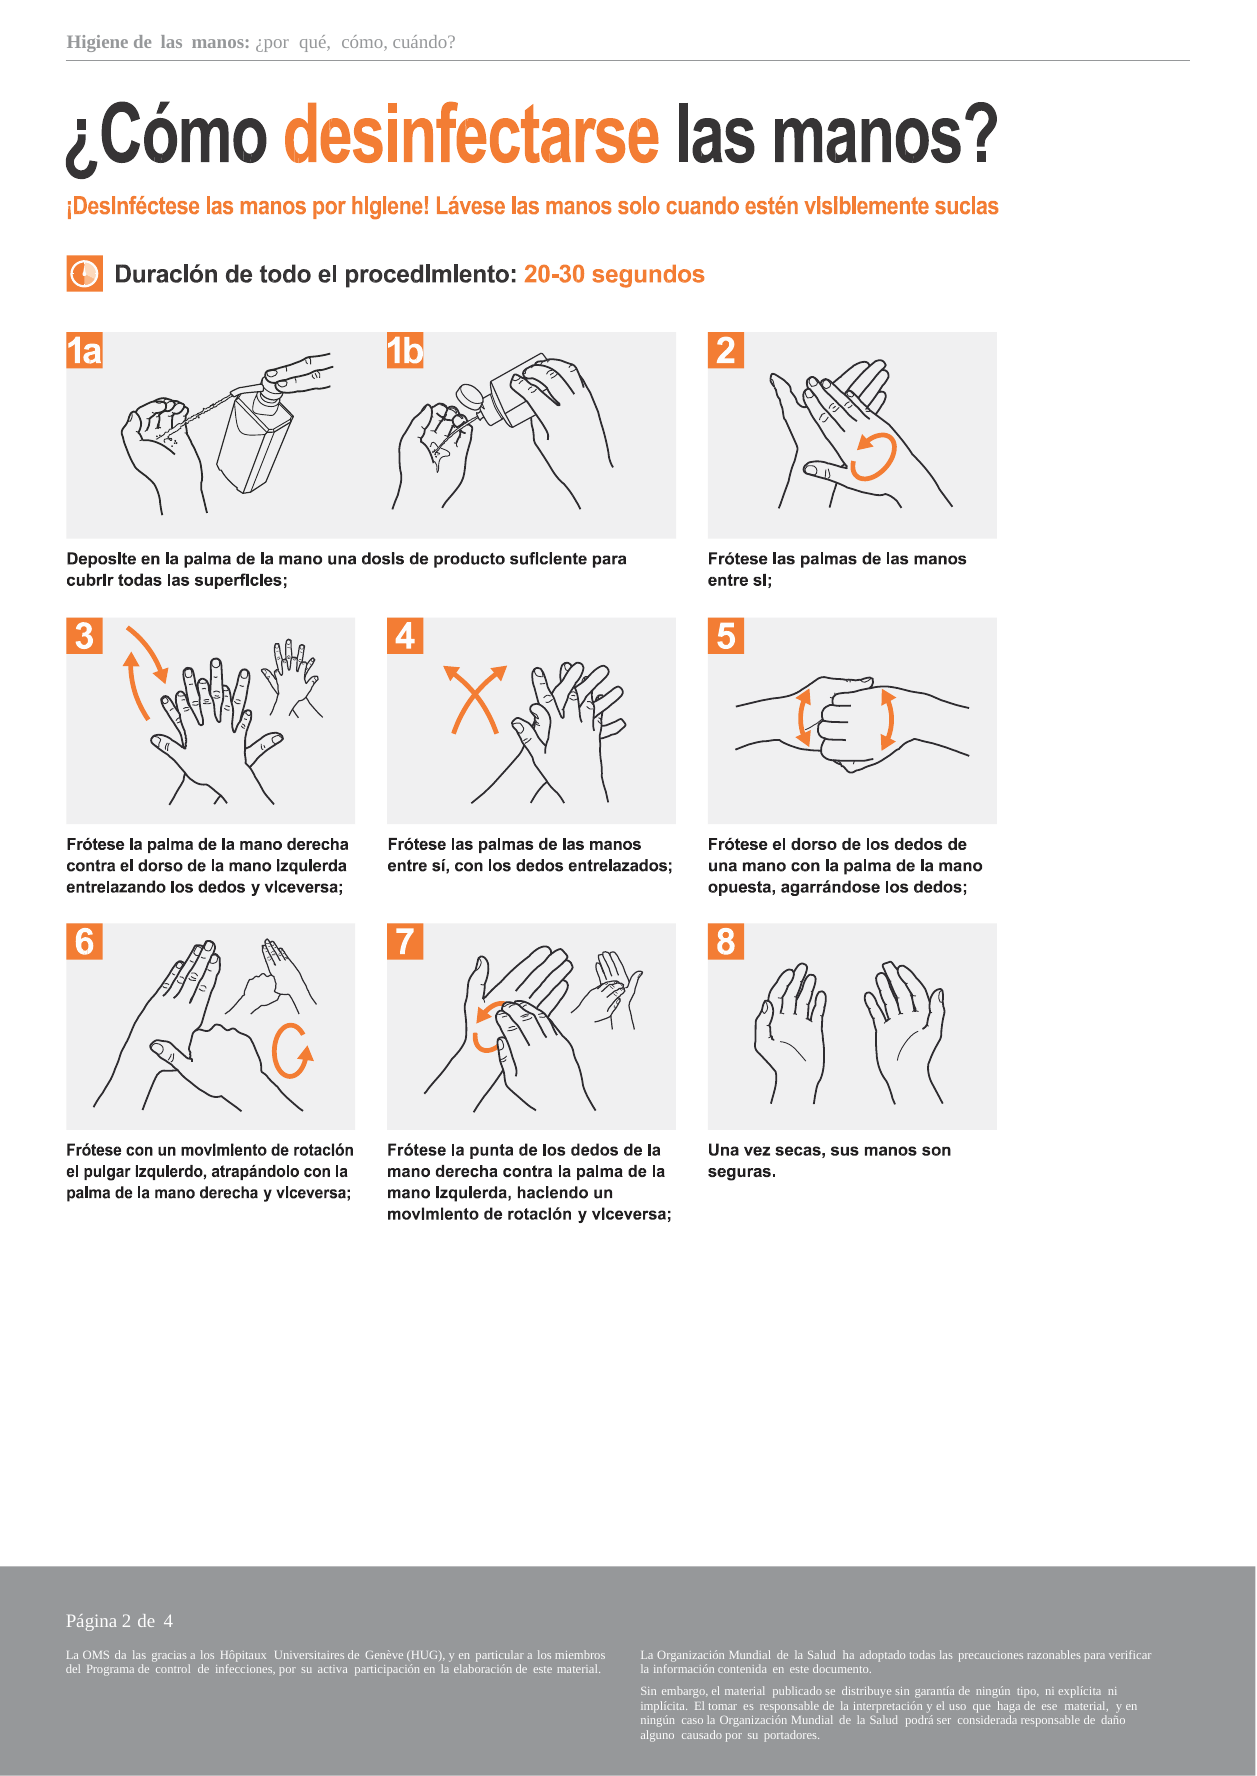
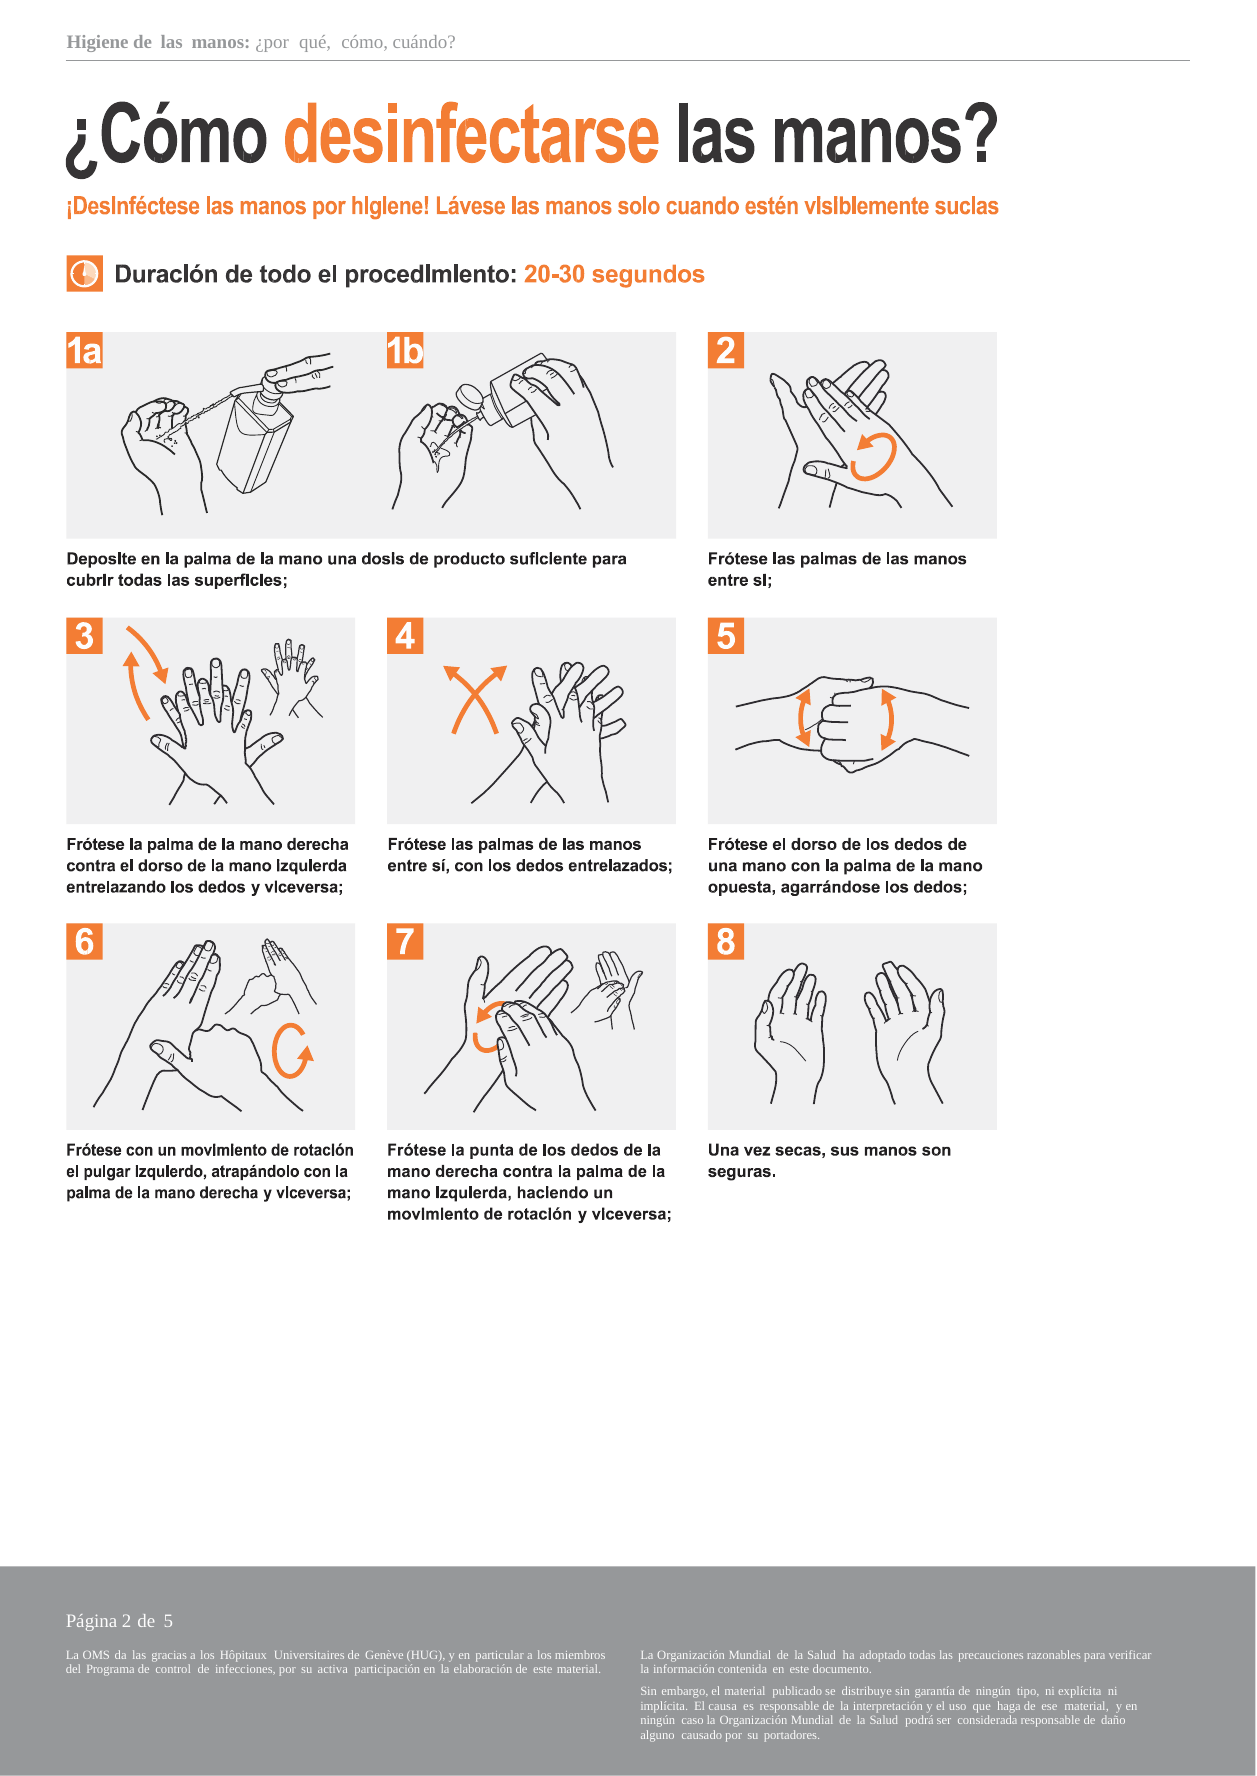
4: 4 -> 5 (168, 1621)
tomar: tomar -> causa (723, 1706)
